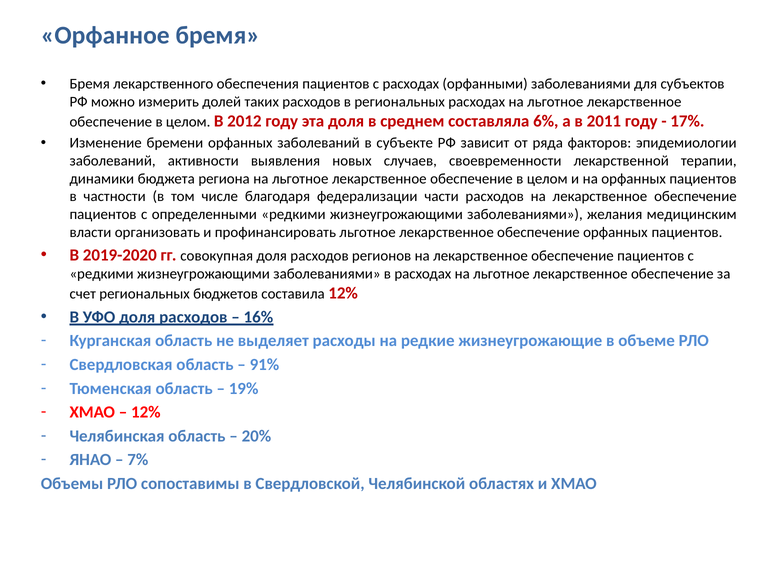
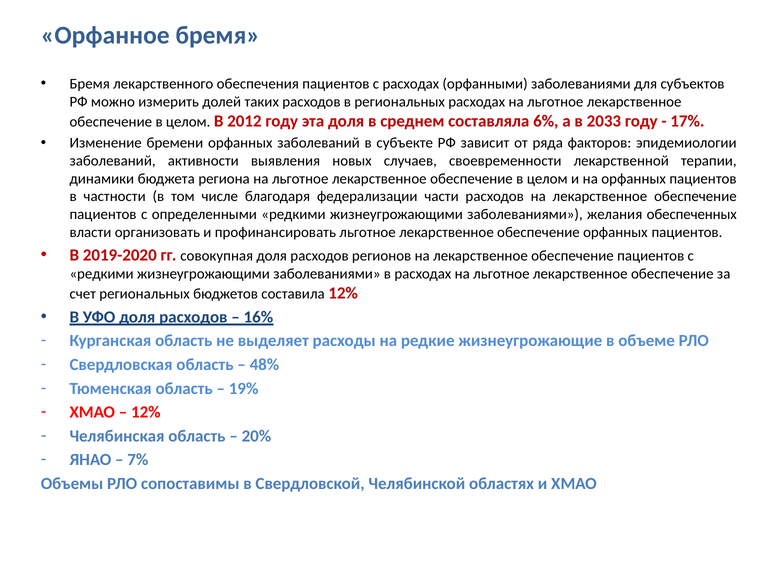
2011: 2011 -> 2033 (604, 121)
медицинским: медицинским -> обеспеченных (692, 215)
91%: 91% -> 48% (264, 365)
